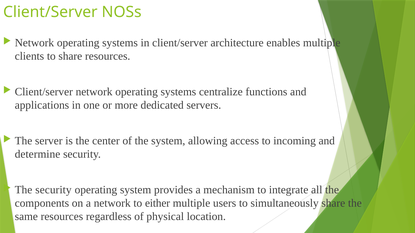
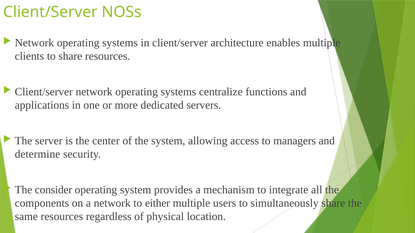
incoming: incoming -> managers (295, 141)
The security: security -> consider (54, 190)
